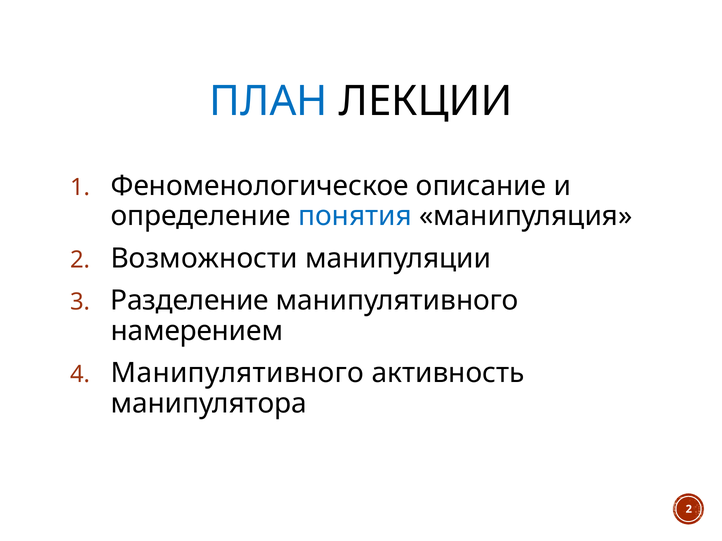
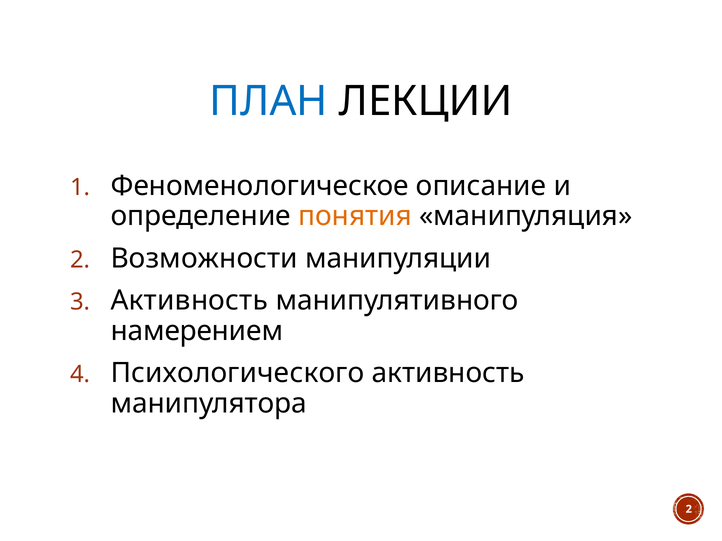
понятия colour: blue -> orange (355, 216)
Разделение: Разделение -> Активность (189, 301)
Манипулятивного: Манипулятивного -> Психологического (238, 374)
